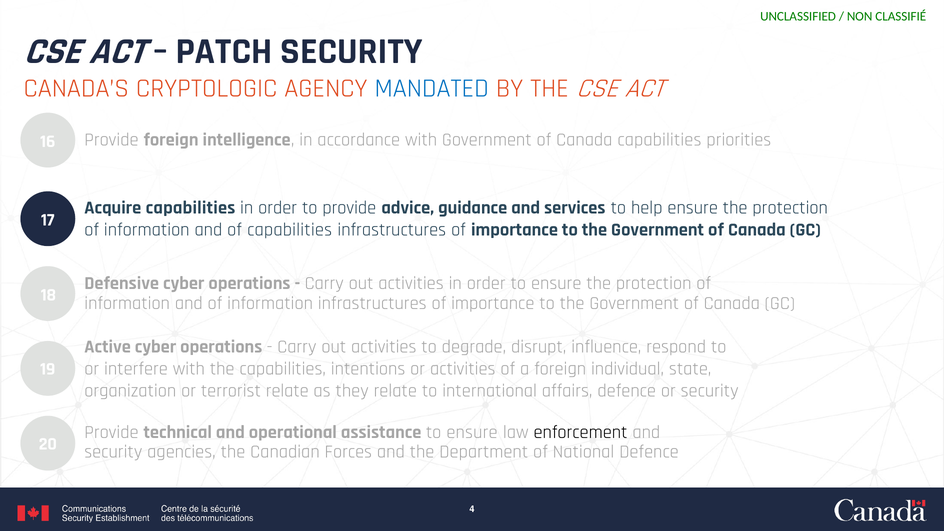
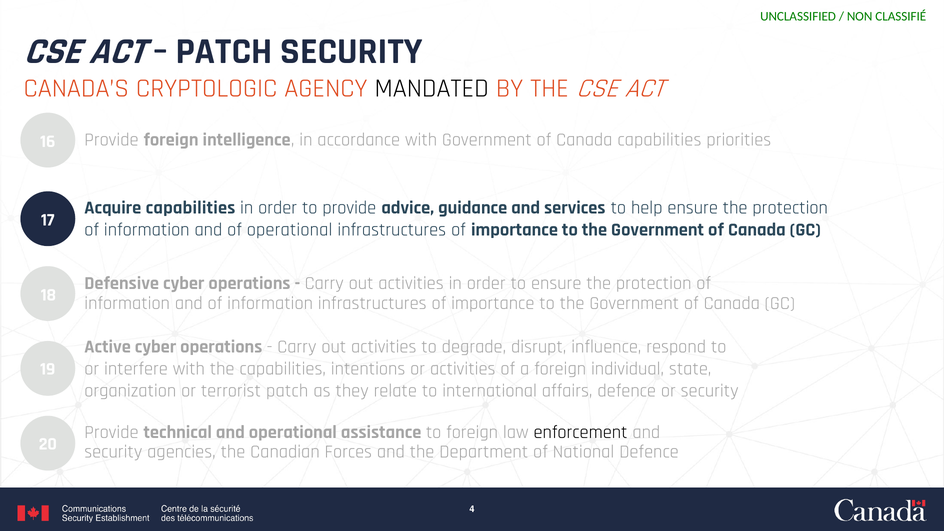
MANDATED colour: blue -> black (432, 88)
of capabilities: capabilities -> operational (290, 230)
terrorist relate: relate -> patch (287, 391)
assistance to ensure: ensure -> foreign (472, 432)
